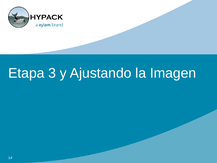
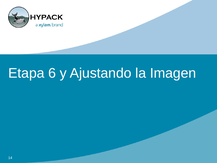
3: 3 -> 6 (52, 73)
